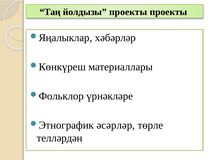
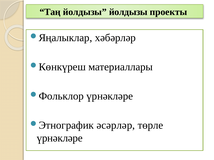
йолдызы проекты: проекты -> йолдызы (128, 12)
телләрдән: телләрдән -> үрнәкләре (60, 139)
